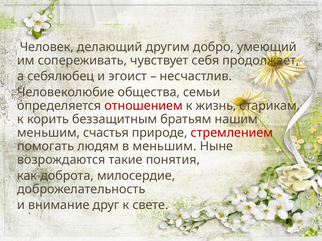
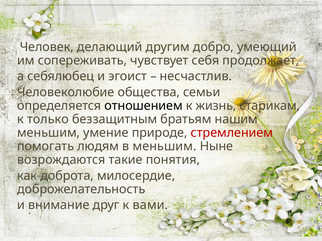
отношением colour: red -> black (144, 106)
корить: корить -> только (48, 120)
счастья: счастья -> умение (106, 133)
свете: свете -> вами (150, 205)
